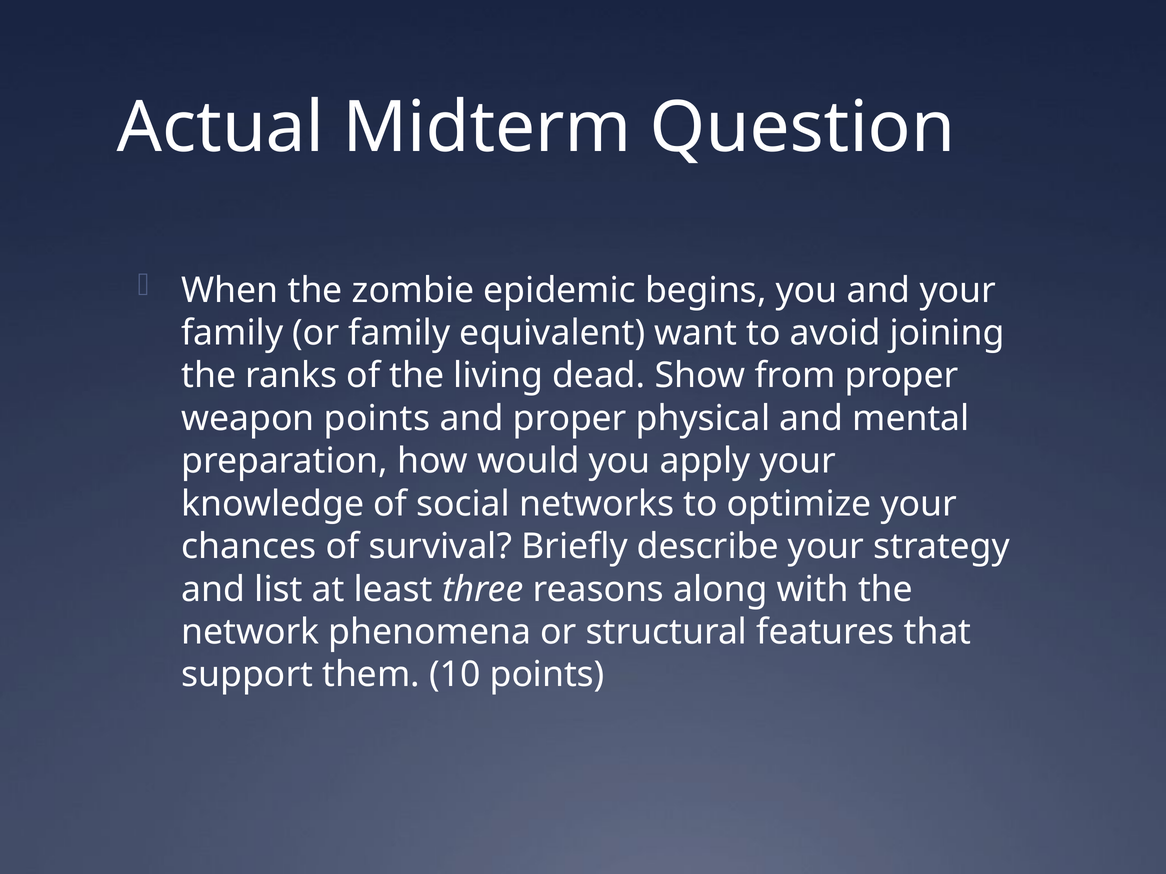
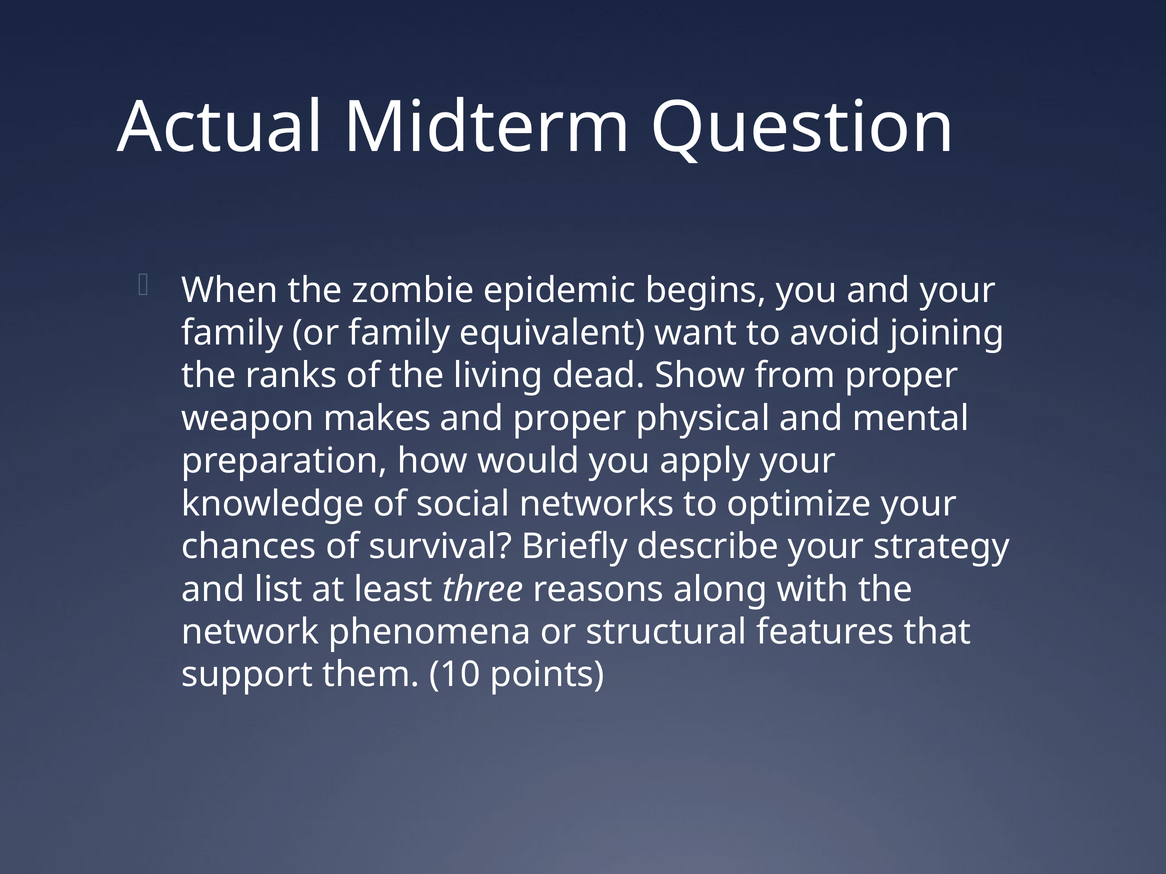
weapon points: points -> makes (377, 419)
